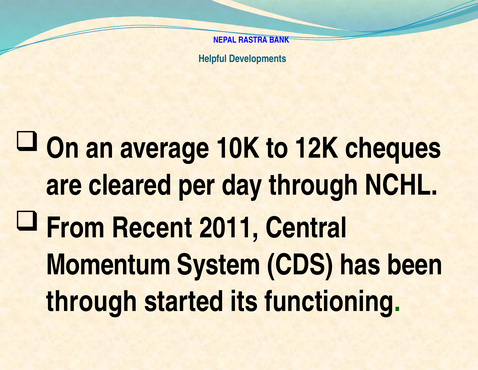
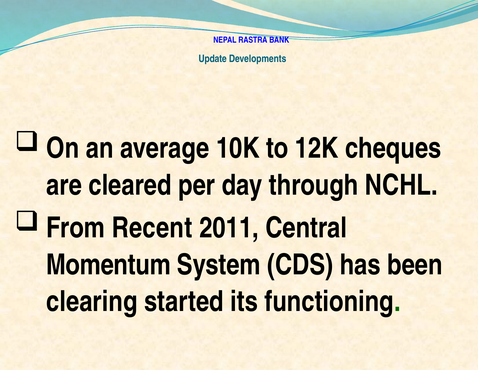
Helpful: Helpful -> Update (213, 59)
through: through -> clearing (92, 301)
